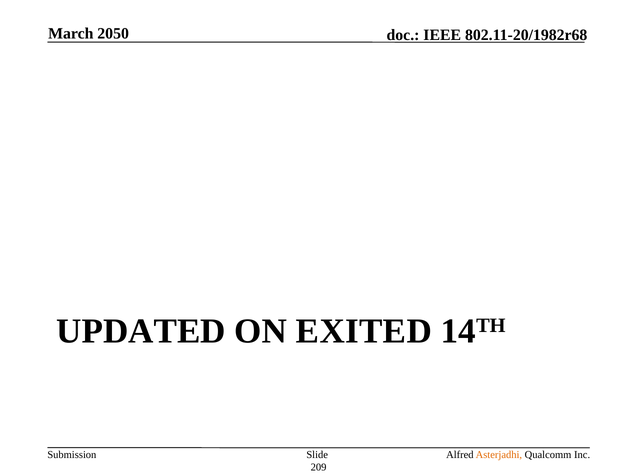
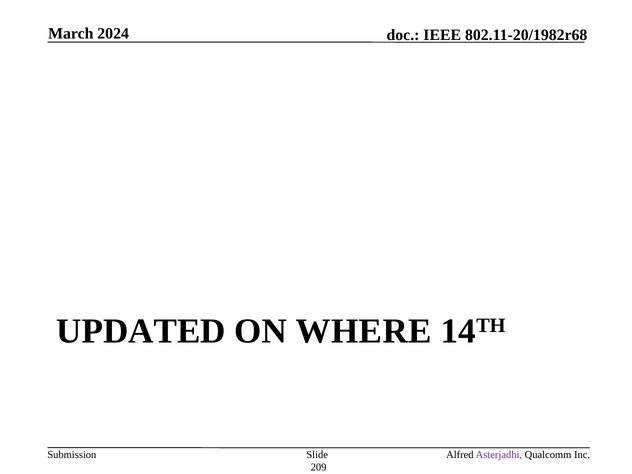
2050: 2050 -> 2024 (113, 34)
EXITED: EXITED -> WHERE (364, 331)
Asterjadhi colour: orange -> purple (499, 455)
